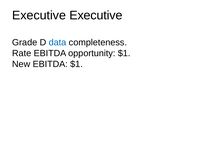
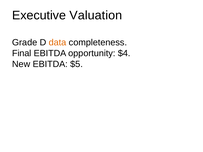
Executive Executive: Executive -> Valuation (96, 15)
data colour: blue -> orange (58, 43)
Rate: Rate -> Final (22, 53)
opportunity $1: $1 -> $4 (124, 53)
EBITDA $1: $1 -> $5 (77, 64)
